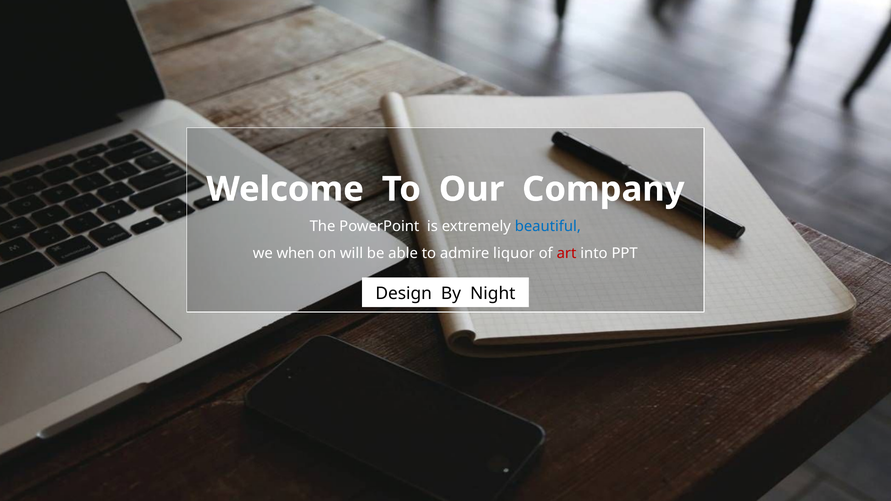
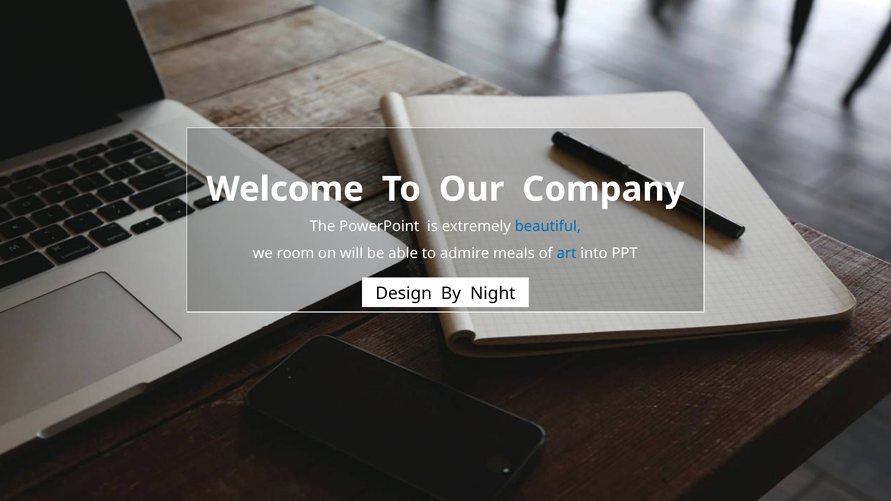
when: when -> room (296, 253)
liquor: liquor -> meals (514, 253)
art colour: red -> blue (567, 253)
